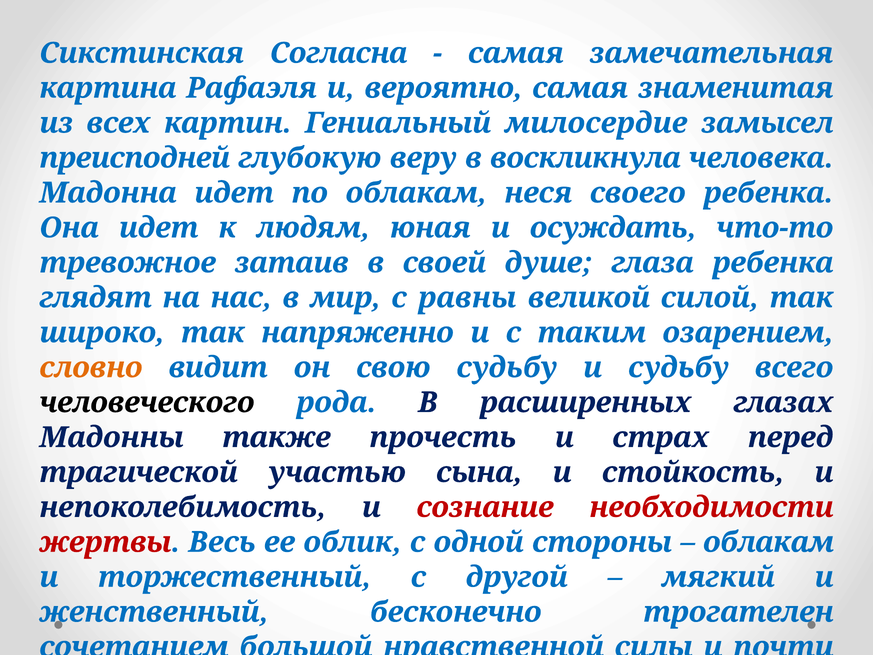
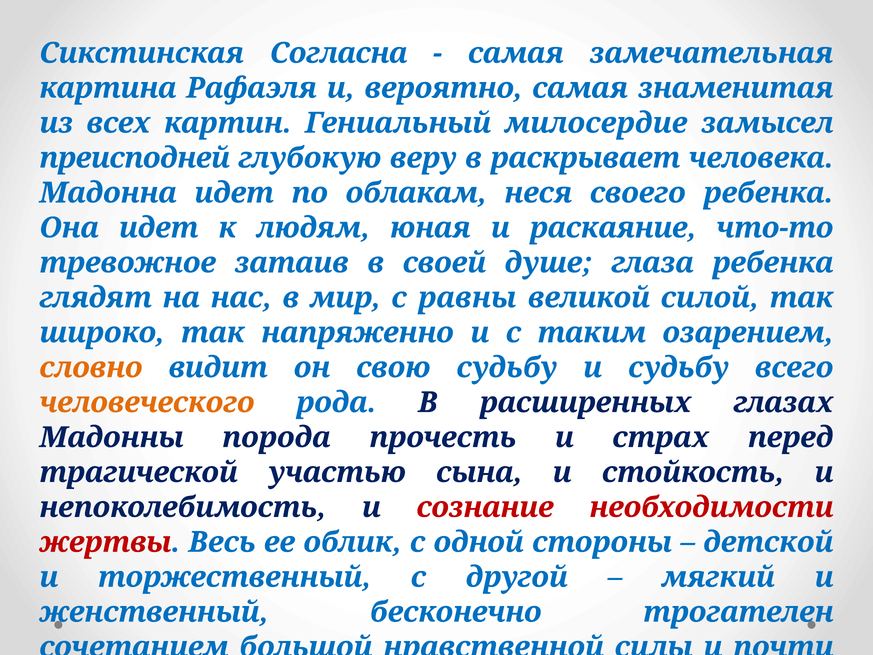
воскликнула: воскликнула -> раскрывает (585, 158)
осуждать: осуждать -> раскаяние (613, 228)
человеческого colour: black -> orange (147, 402)
также: также -> порода (276, 437)
облакам: облакам -> детской (768, 542)
